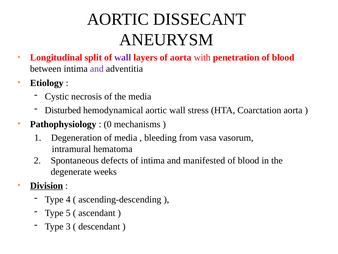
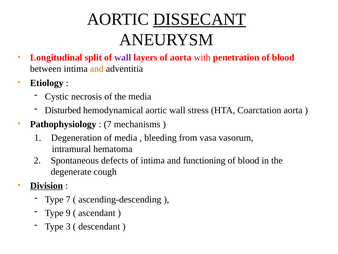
DISSECANT underline: none -> present (200, 19)
and colour: purple -> orange (97, 69)
0: 0 -> 7 (108, 124)
manifested: manifested -> functioning (204, 160)
weeks: weeks -> cough (105, 171)
Type 4: 4 -> 7 (68, 199)
5: 5 -> 9 (68, 213)
